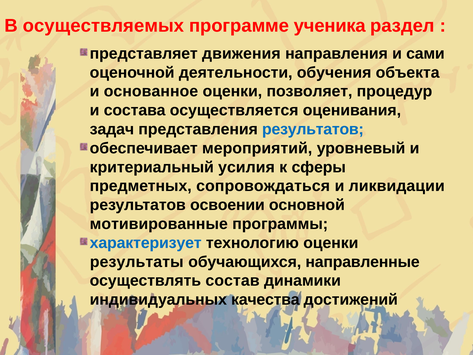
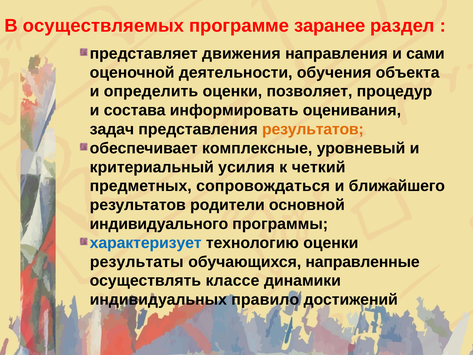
ученика: ученика -> заранее (330, 26)
основанное: основанное -> определить (151, 91)
осуществляется: осуществляется -> информировать (234, 110)
результатов colour: blue -> orange (313, 129)
мероприятий: мероприятий -> комплексные (257, 148)
сферы: сферы -> четкий (319, 167)
ликвидации: ликвидации -> ближайшего (397, 186)
освоении: освоении -> родители (227, 205)
мотивированные: мотивированные -> индивидуального (159, 224)
состав: состав -> классе (232, 281)
качества: качества -> правило (265, 299)
